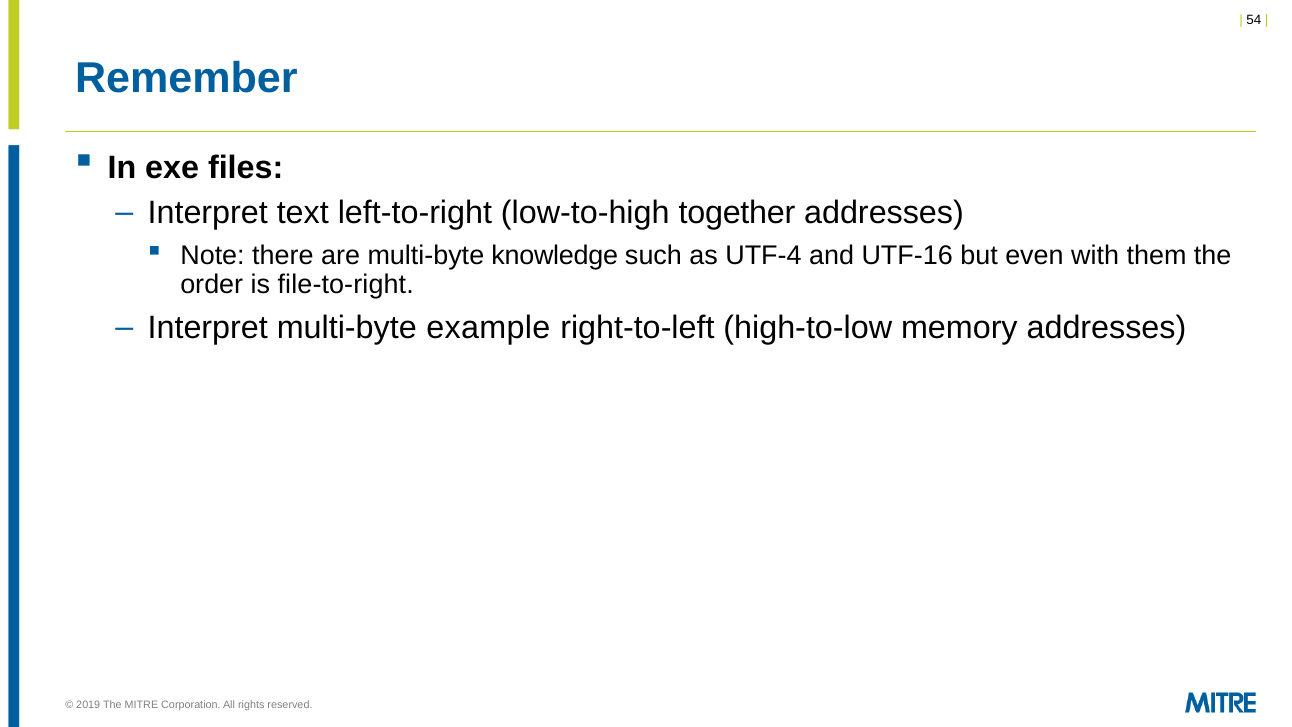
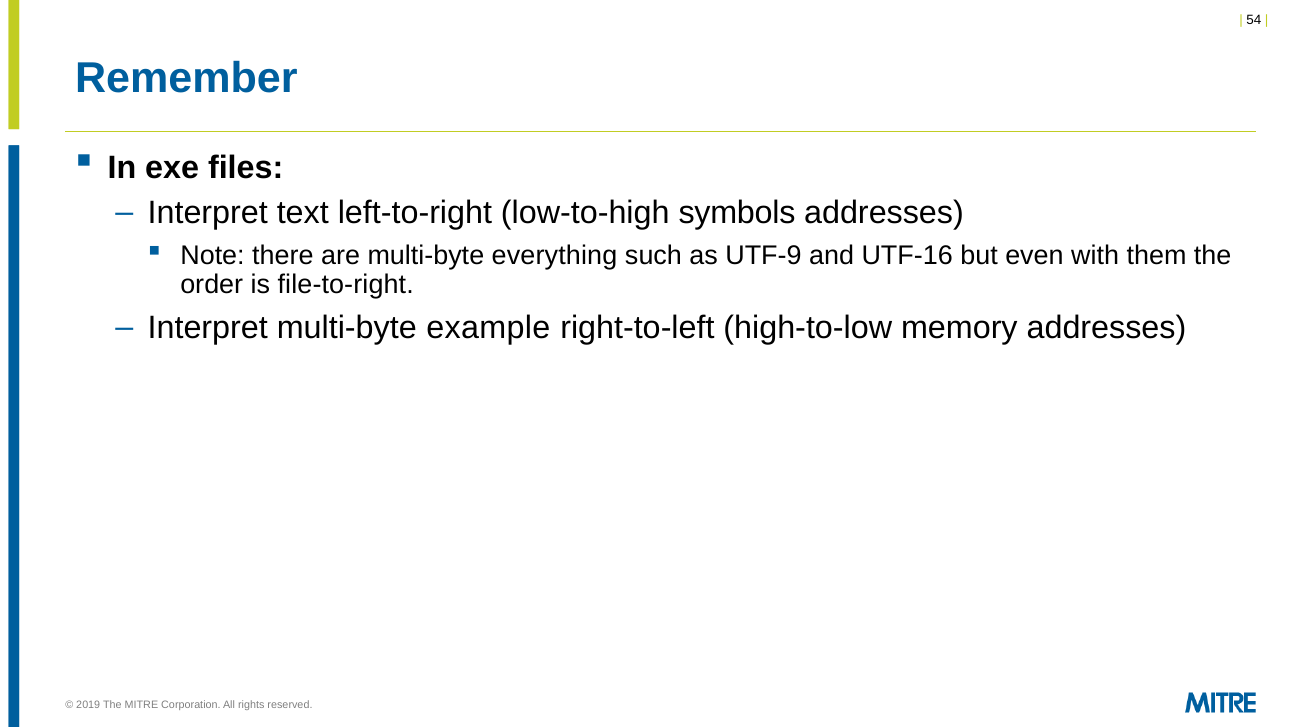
together: together -> symbols (737, 213)
knowledge: knowledge -> everything (554, 256)
UTF-4: UTF-4 -> UTF-9 (763, 256)
